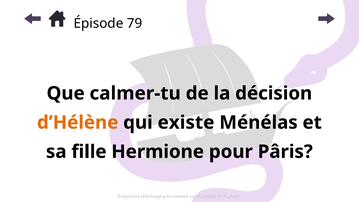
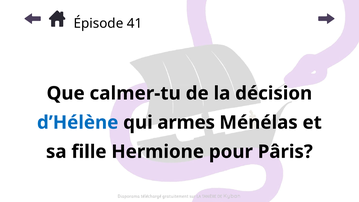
79: 79 -> 41 (135, 23)
d’Hélène colour: orange -> blue (78, 122)
existe: existe -> armes (186, 122)
